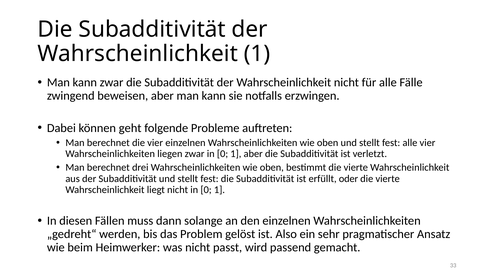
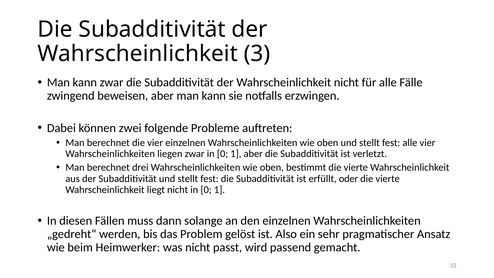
Wahrscheinlichkeit 1: 1 -> 3 (257, 54)
geht: geht -> zwei (130, 128)
